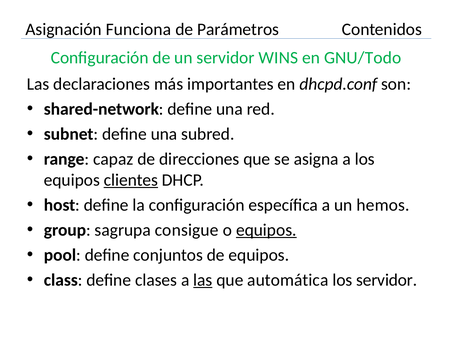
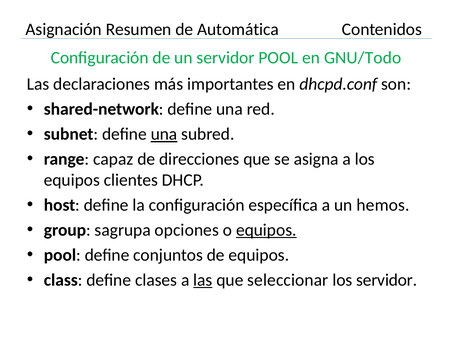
Funciona: Funciona -> Resumen (139, 30)
Parámetros: Parámetros -> Automática (238, 30)
servidor WINS: WINS -> POOL (278, 58)
una underline: none -> present (164, 134)
clientes underline: present -> none (131, 180)
consigue: consigue -> opciones (187, 230)
automática: automática -> seleccionar (288, 280)
